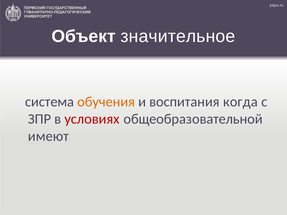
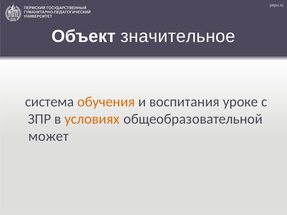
когда: когда -> уроке (240, 102)
условиях colour: red -> orange (92, 119)
имеют: имеют -> может (48, 136)
